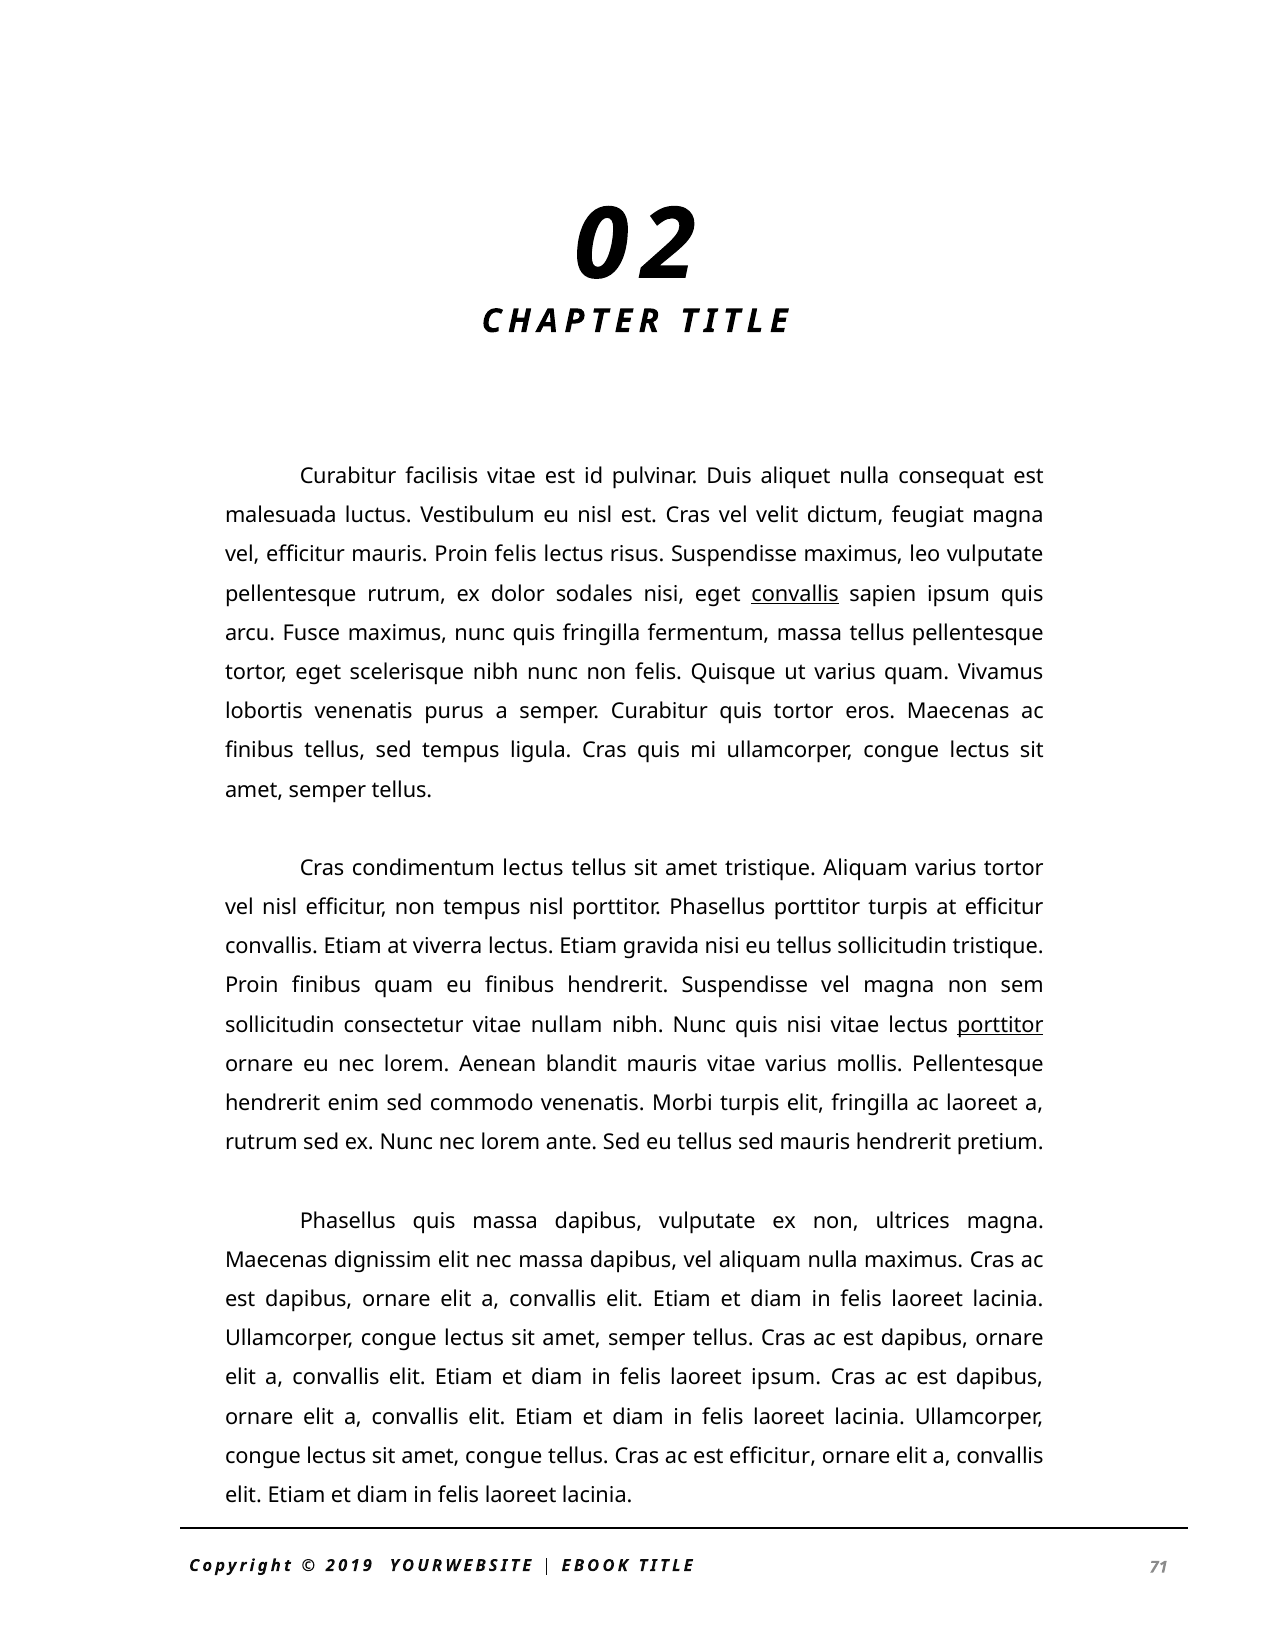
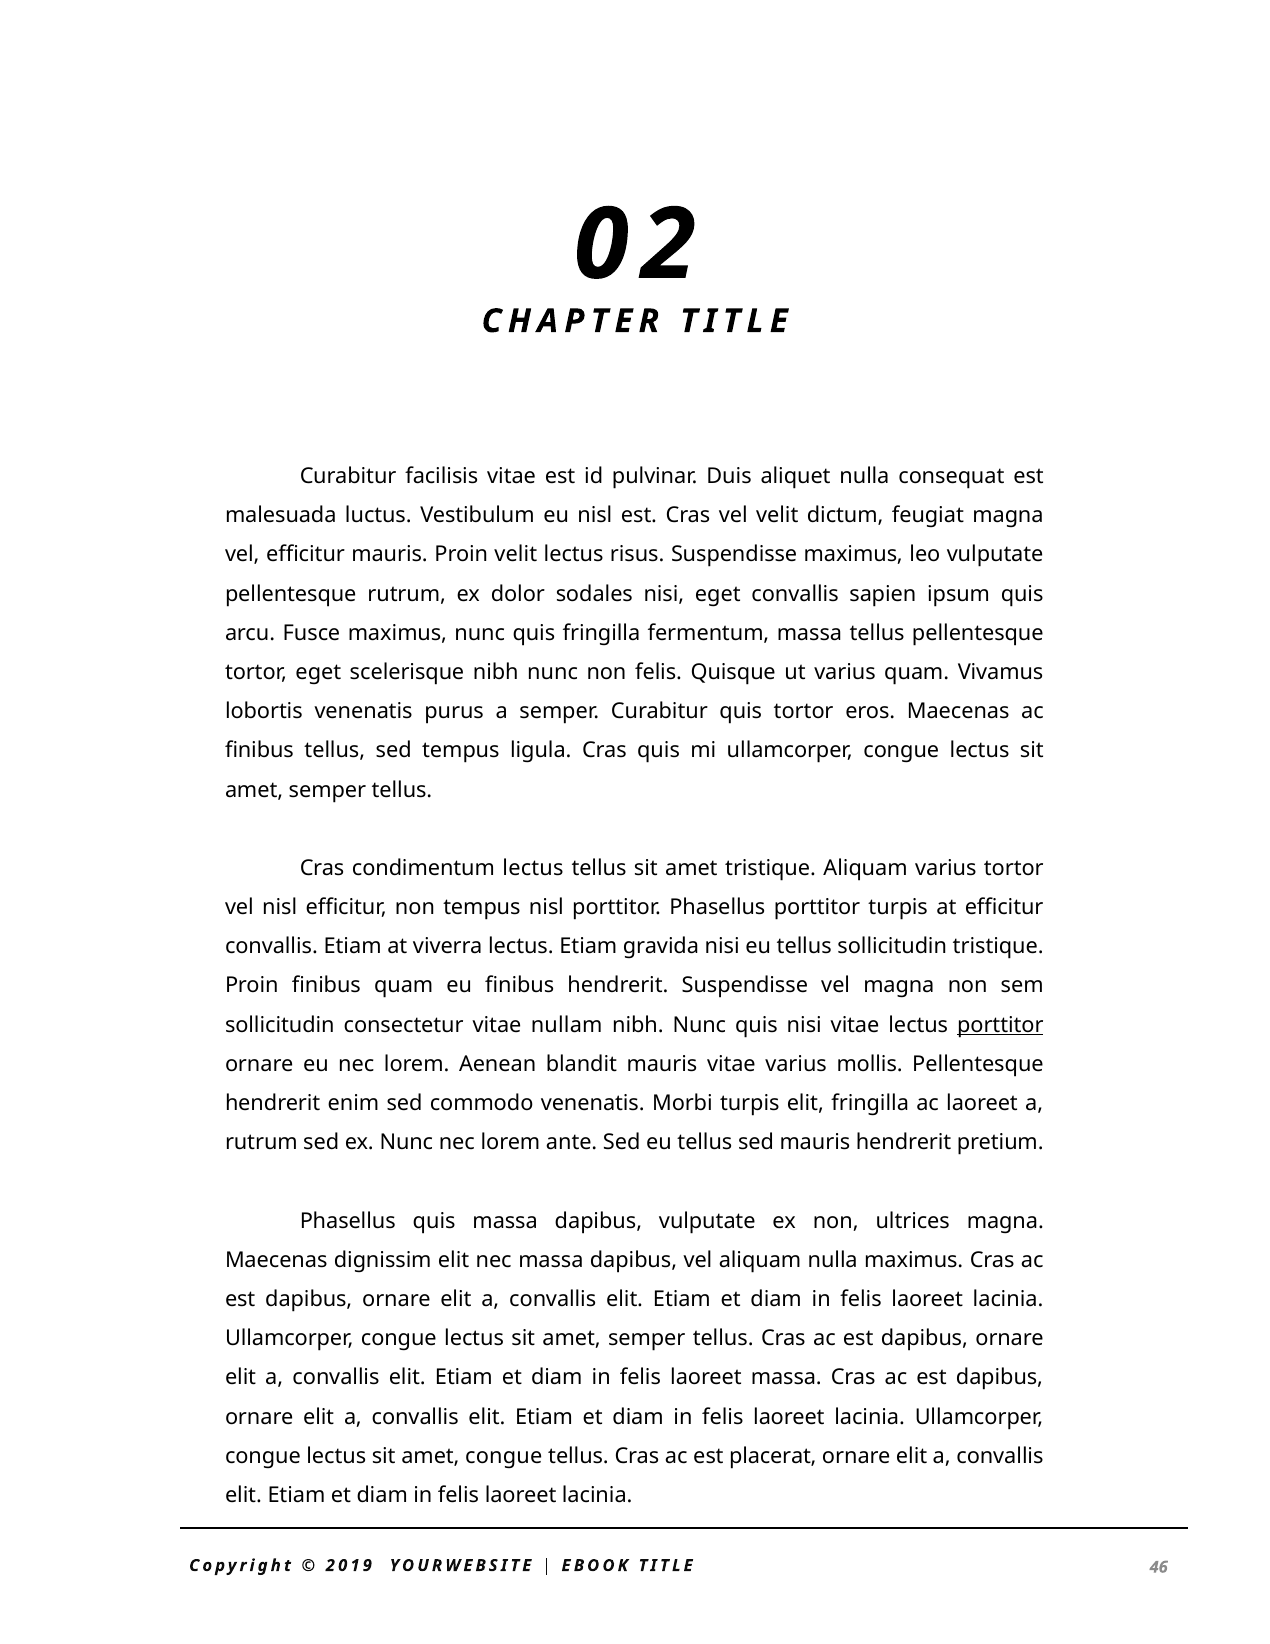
Proin felis: felis -> velit (516, 555)
convallis underline: present -> none (795, 594)
laoreet ipsum: ipsum -> massa (786, 1377)
est efficitur: efficitur -> placerat (773, 1456)
71: 71 -> 46 (1159, 1567)
